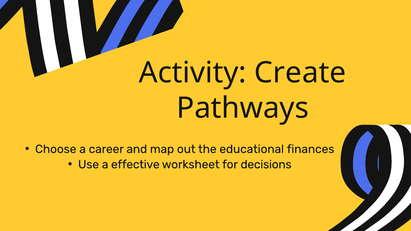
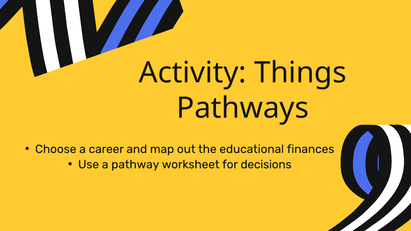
Create: Create -> Things (300, 73)
effective: effective -> pathway (135, 165)
